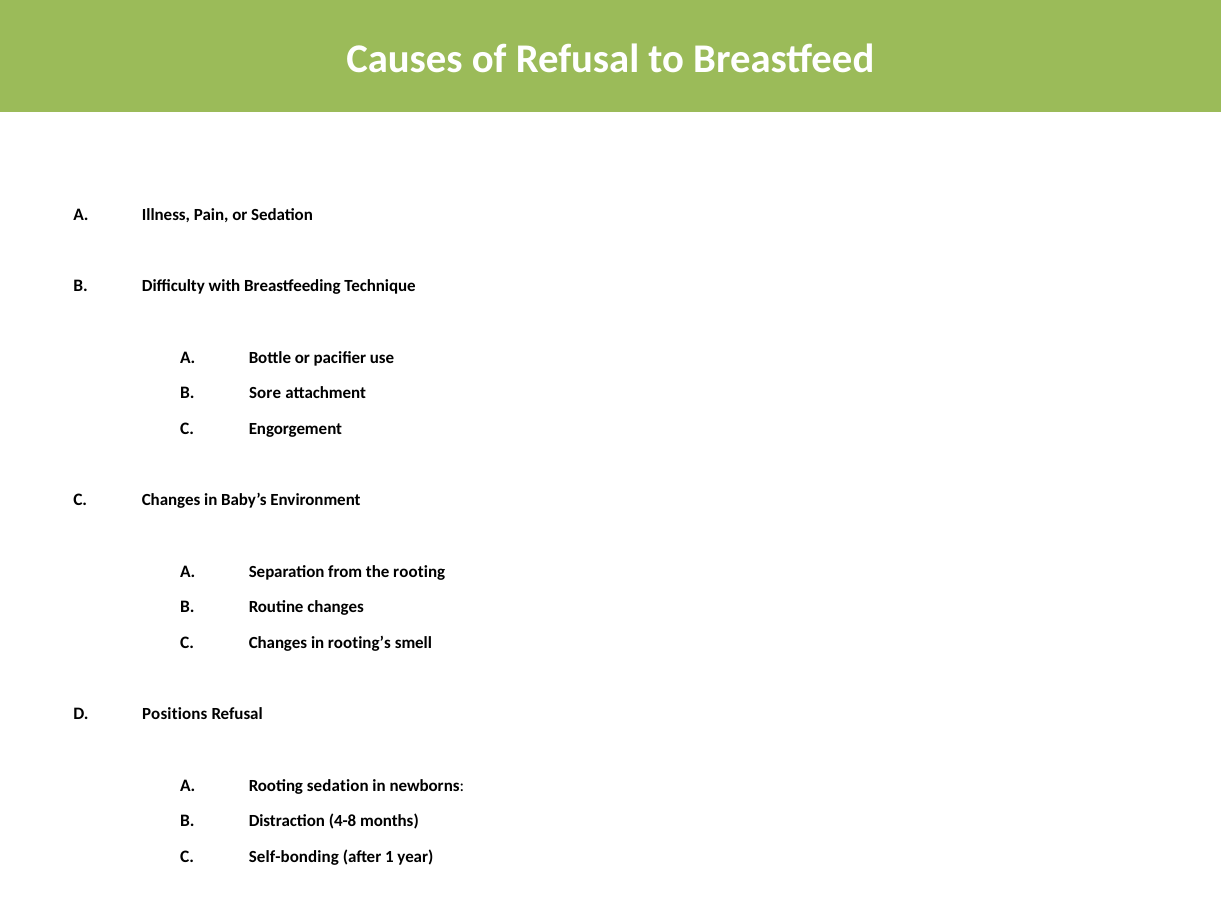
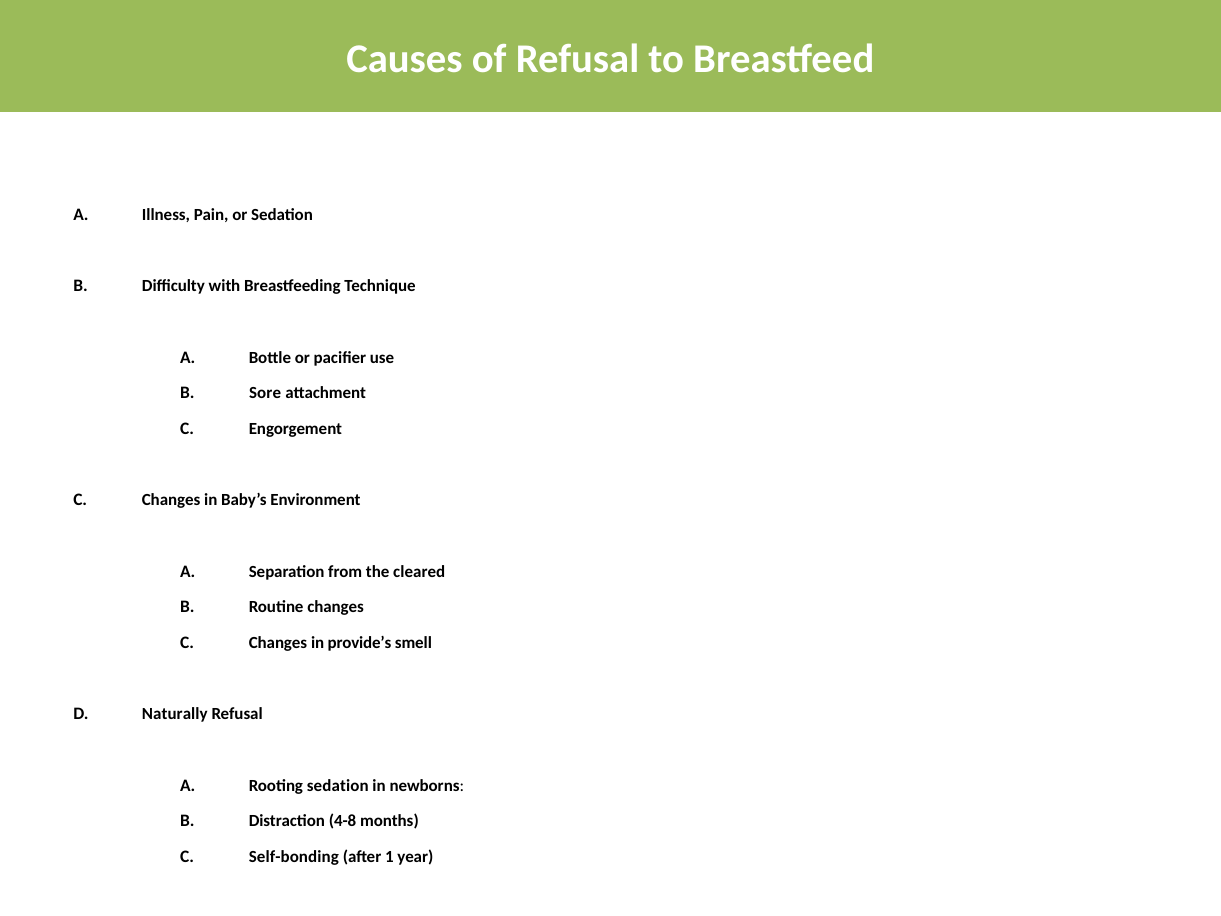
the rooting: rooting -> cleared (419, 571)
rooting’s: rooting’s -> provide’s (360, 643)
Positions: Positions -> Naturally (175, 714)
